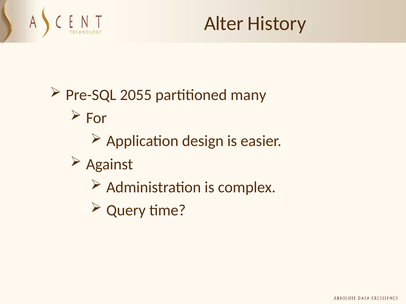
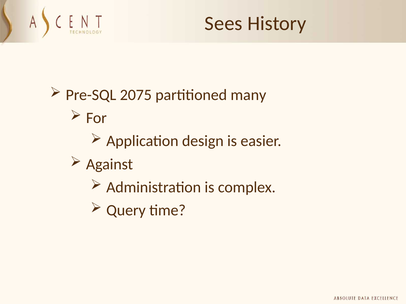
Alter: Alter -> Sees (224, 23)
2055: 2055 -> 2075 (136, 95)
